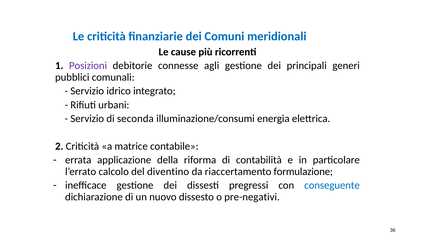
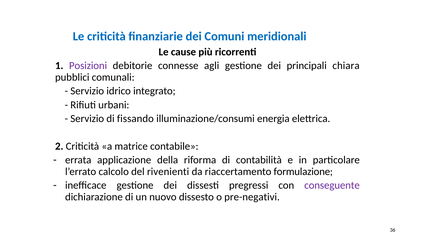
generi: generi -> chiara (346, 66)
seconda: seconda -> fissando (135, 119)
diventino: diventino -> rivenienti (168, 171)
conseguente colour: blue -> purple (332, 185)
